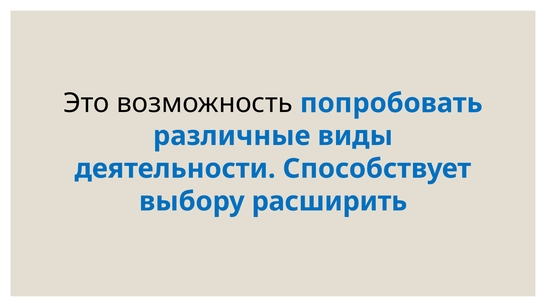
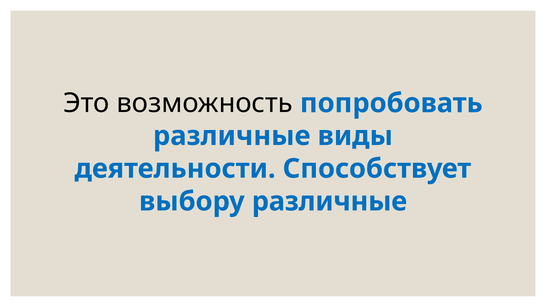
выбору расширить: расширить -> различные (329, 202)
